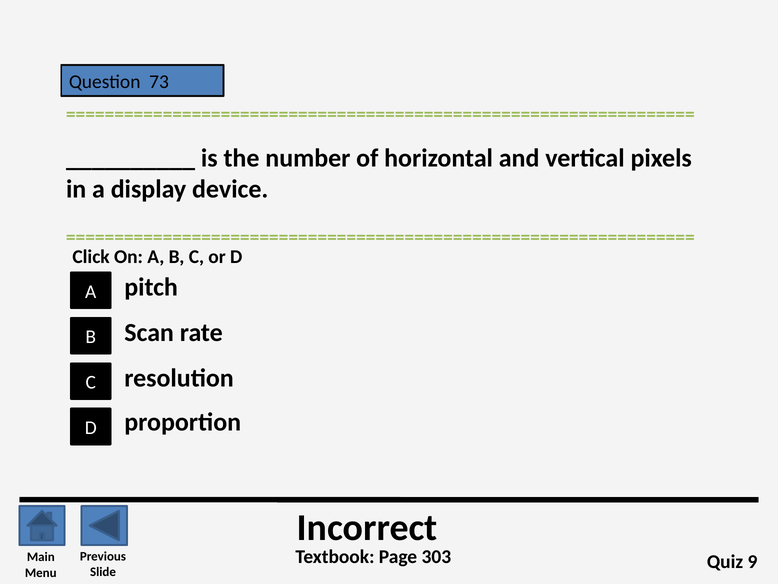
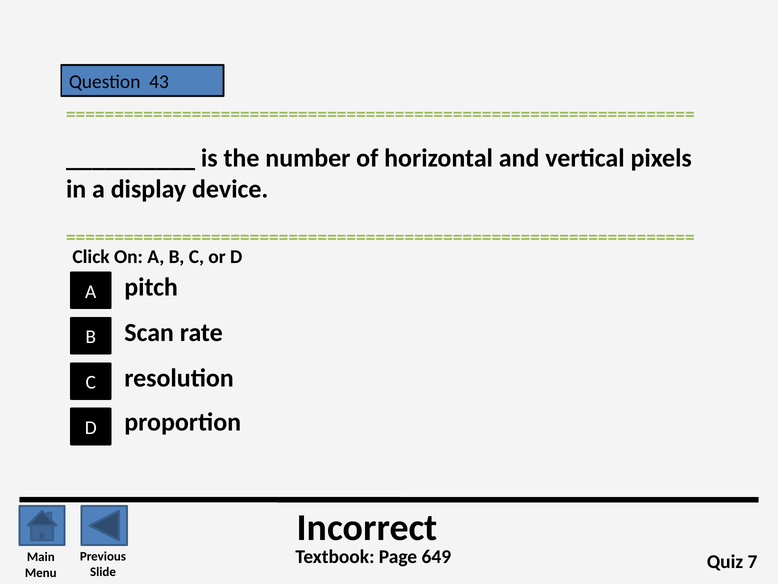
73: 73 -> 43 (159, 82)
303: 303 -> 649 (436, 556)
9: 9 -> 7 (752, 561)
